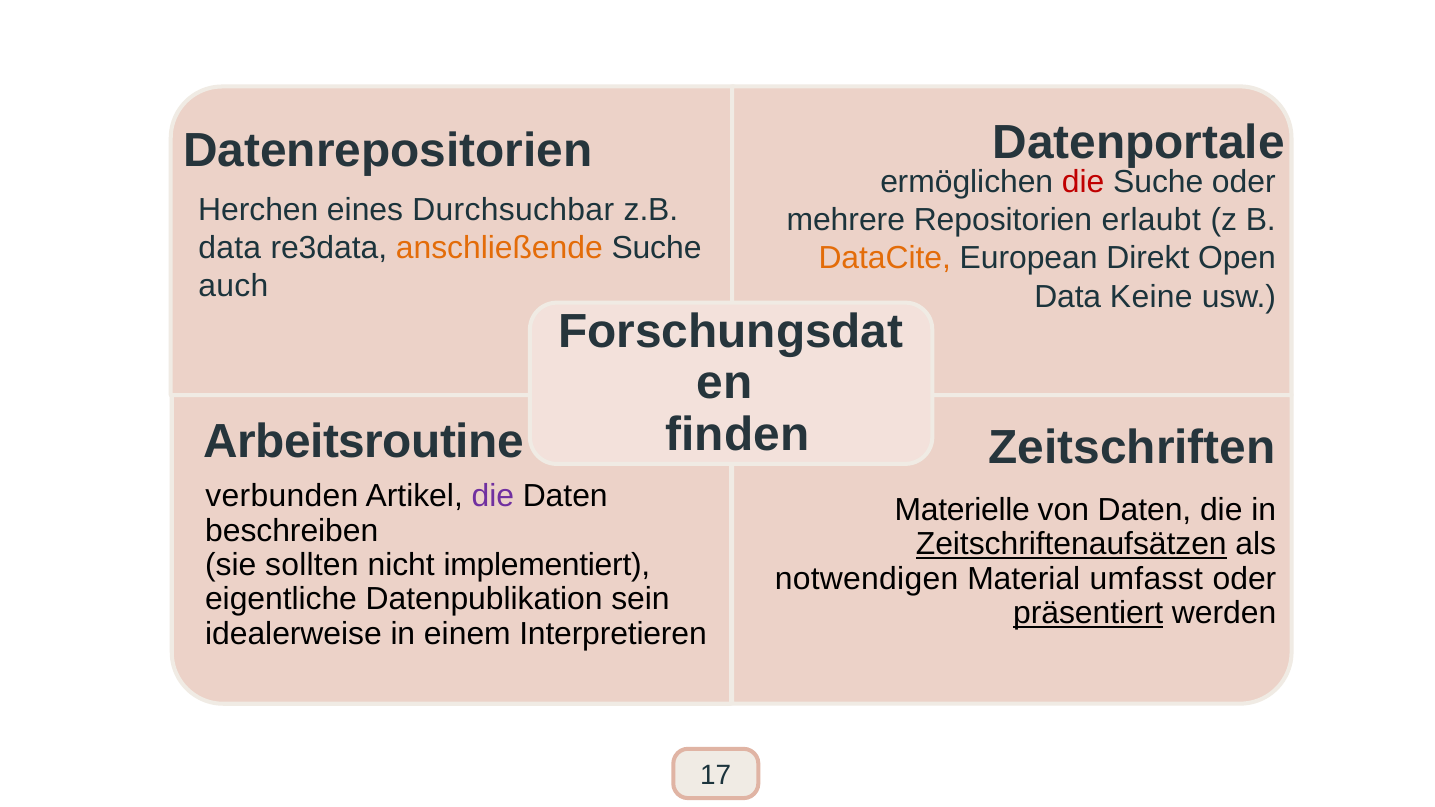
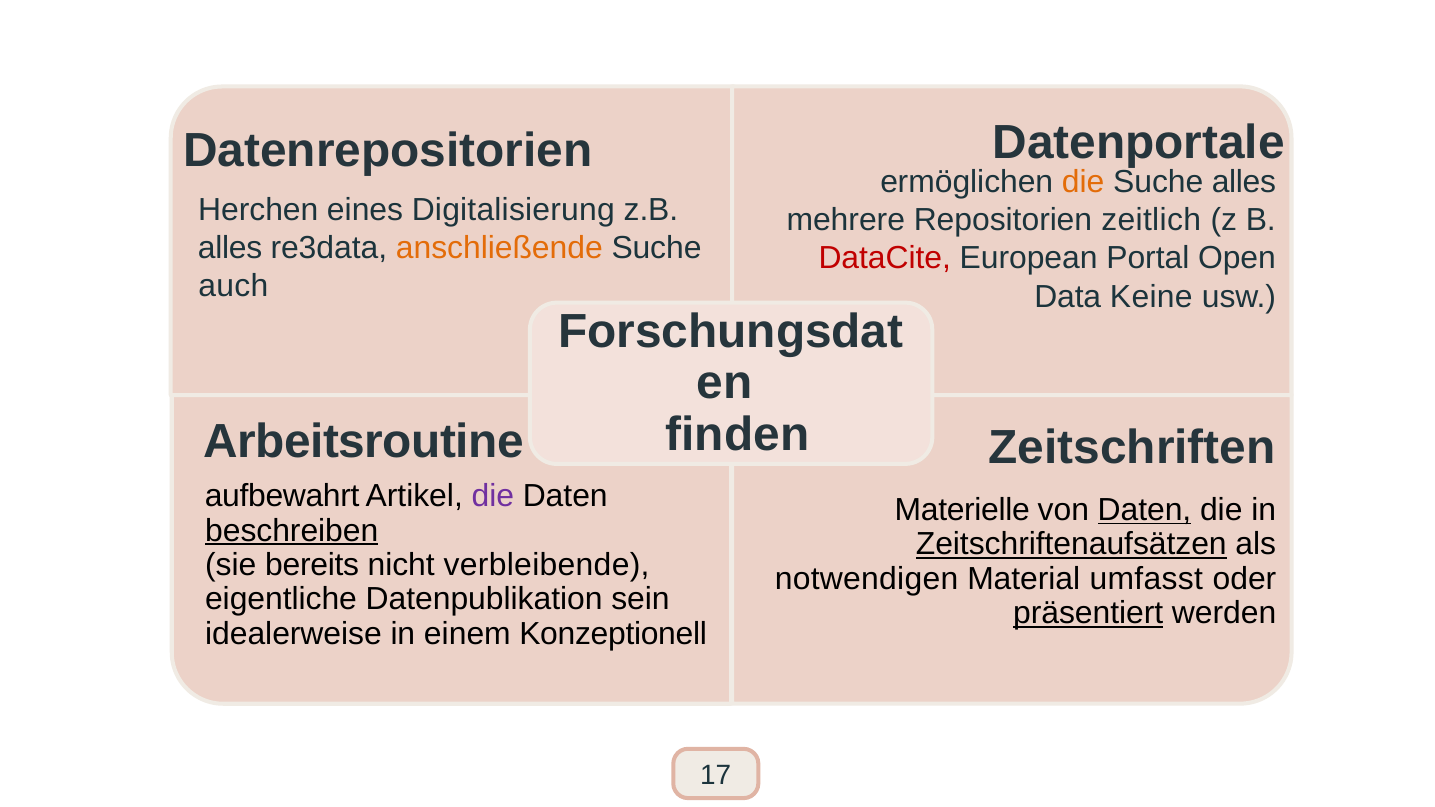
die colour: red -> orange (1083, 182)
Suche oder: oder -> alles (1244, 182)
Durchsuchbar: Durchsuchbar -> Digitalisierung (513, 210)
erlaubt: erlaubt -> zeitlich (1151, 220)
data: data -> alles (230, 248)
DataCite colour: orange -> red (885, 258)
Direkt: Direkt -> Portal (1148, 258)
verbunden: verbunden -> aufbewahrt (282, 496)
Daten underline: none -> present (1144, 510)
beschreiben underline: none -> present (292, 531)
sollten: sollten -> bereits (312, 565)
implementiert: implementiert -> verbleibende (547, 565)
Interpretieren: Interpretieren -> Konzeptionell (613, 634)
